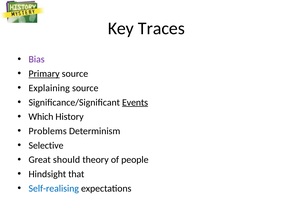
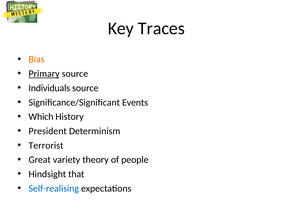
Bias colour: purple -> orange (37, 59)
Explaining: Explaining -> Individuals (49, 88)
Events underline: present -> none (135, 102)
Problems: Problems -> President (48, 131)
Selective: Selective -> Terrorist (46, 145)
should: should -> variety (67, 160)
